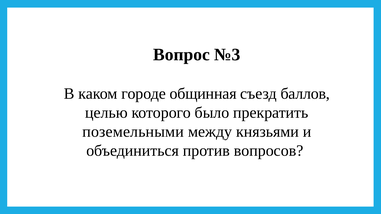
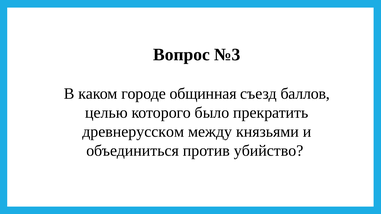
поземельными: поземельными -> древнерусском (133, 132)
вопросов: вопросов -> убийство (269, 151)
